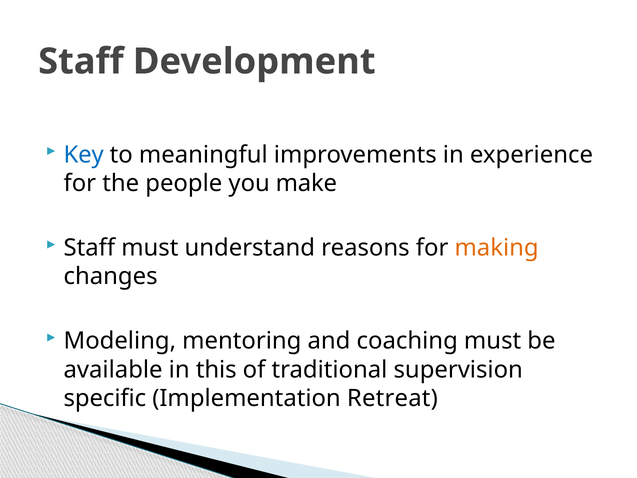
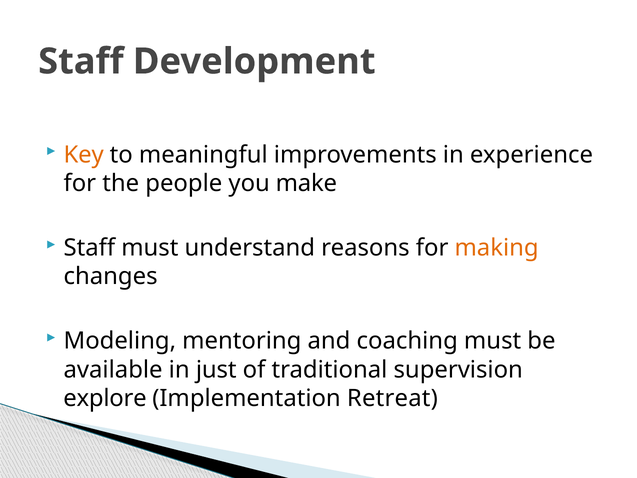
Key colour: blue -> orange (84, 155)
this: this -> just (216, 370)
specific: specific -> explore (105, 398)
